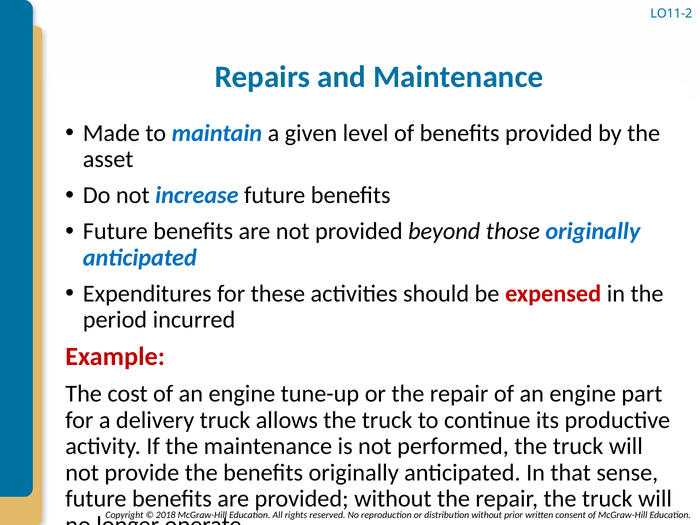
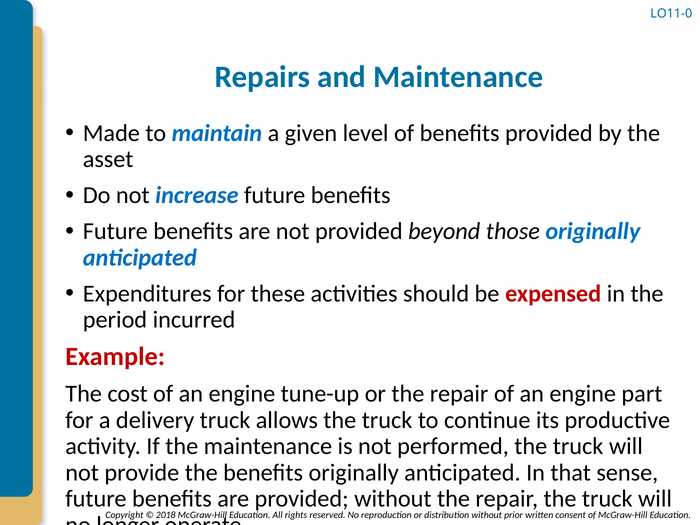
LO11-2: LO11-2 -> LO11-0 (671, 14)
